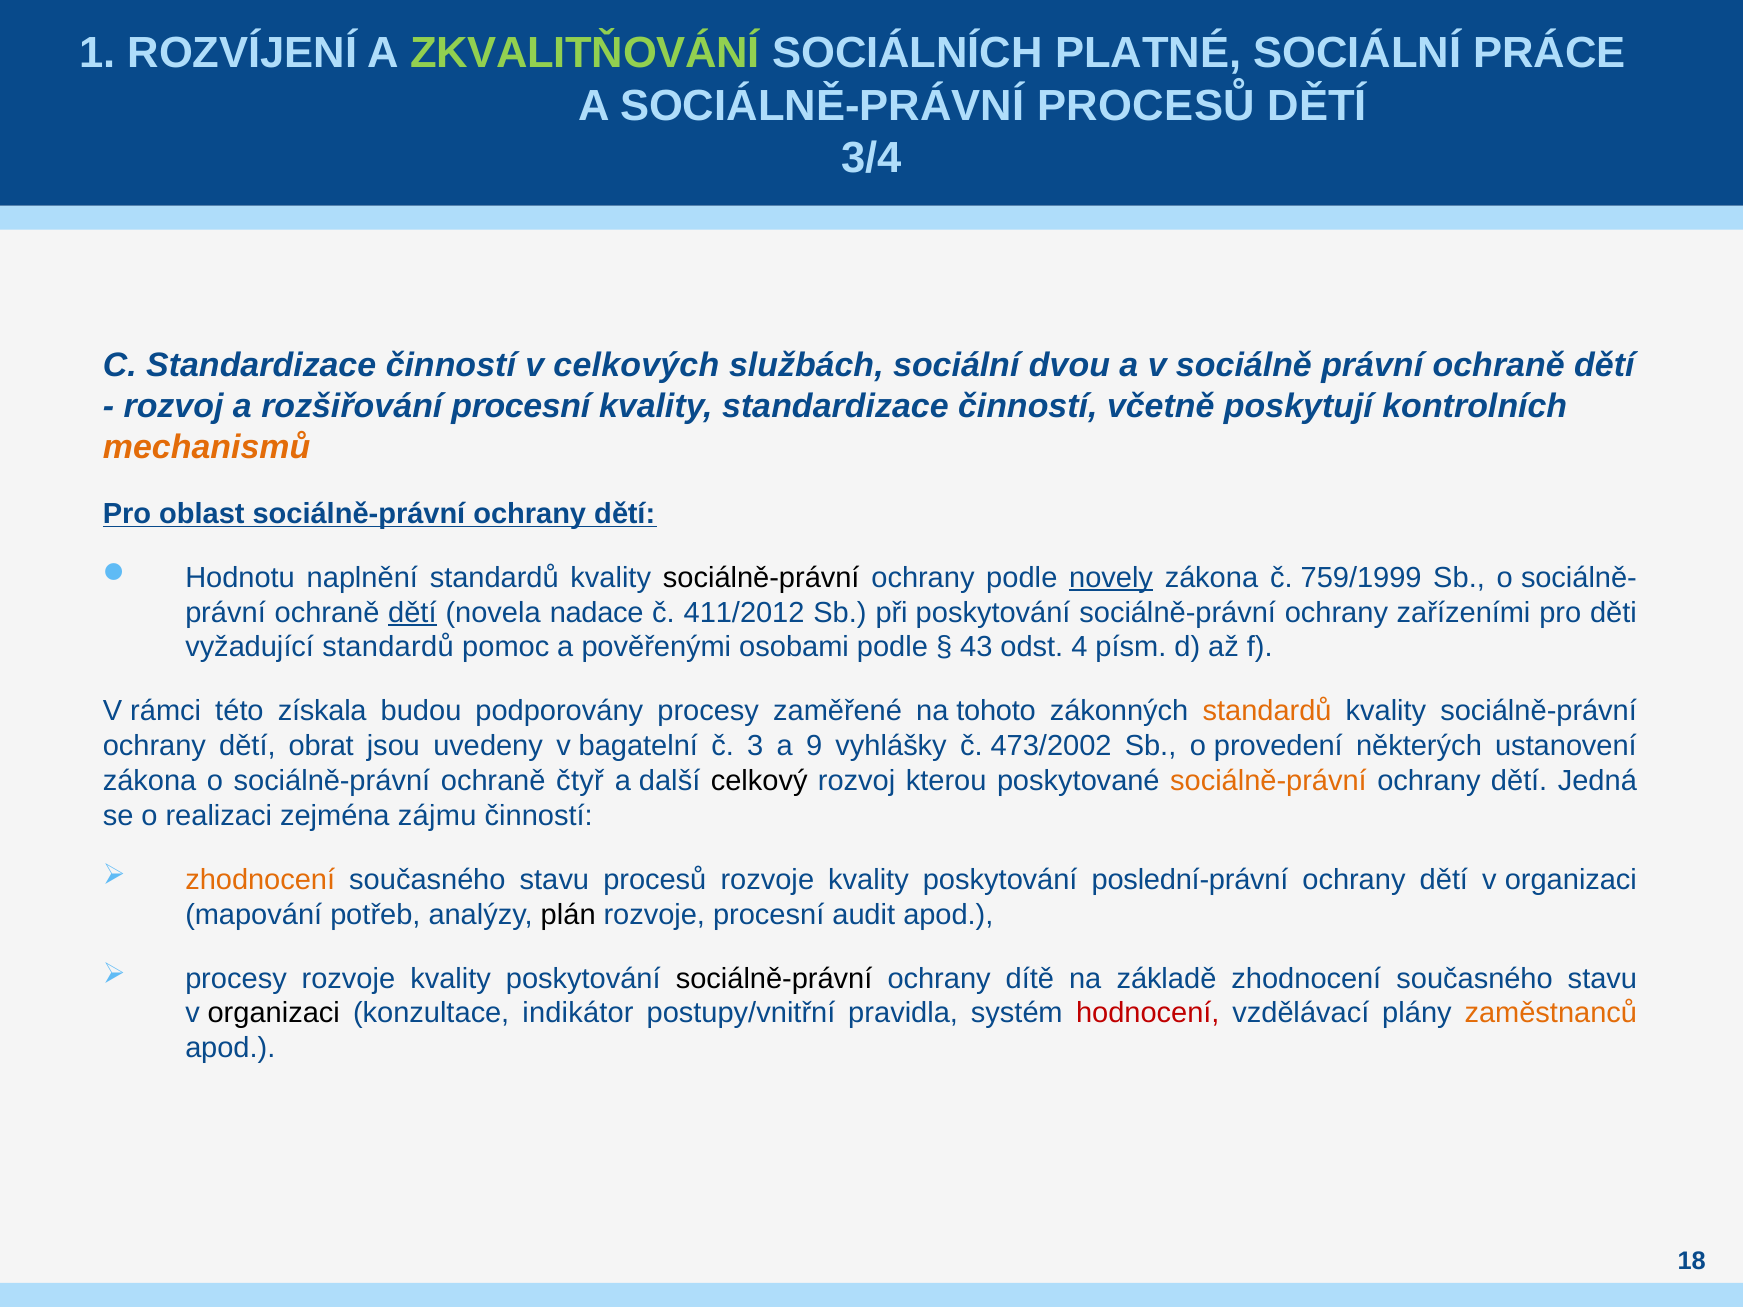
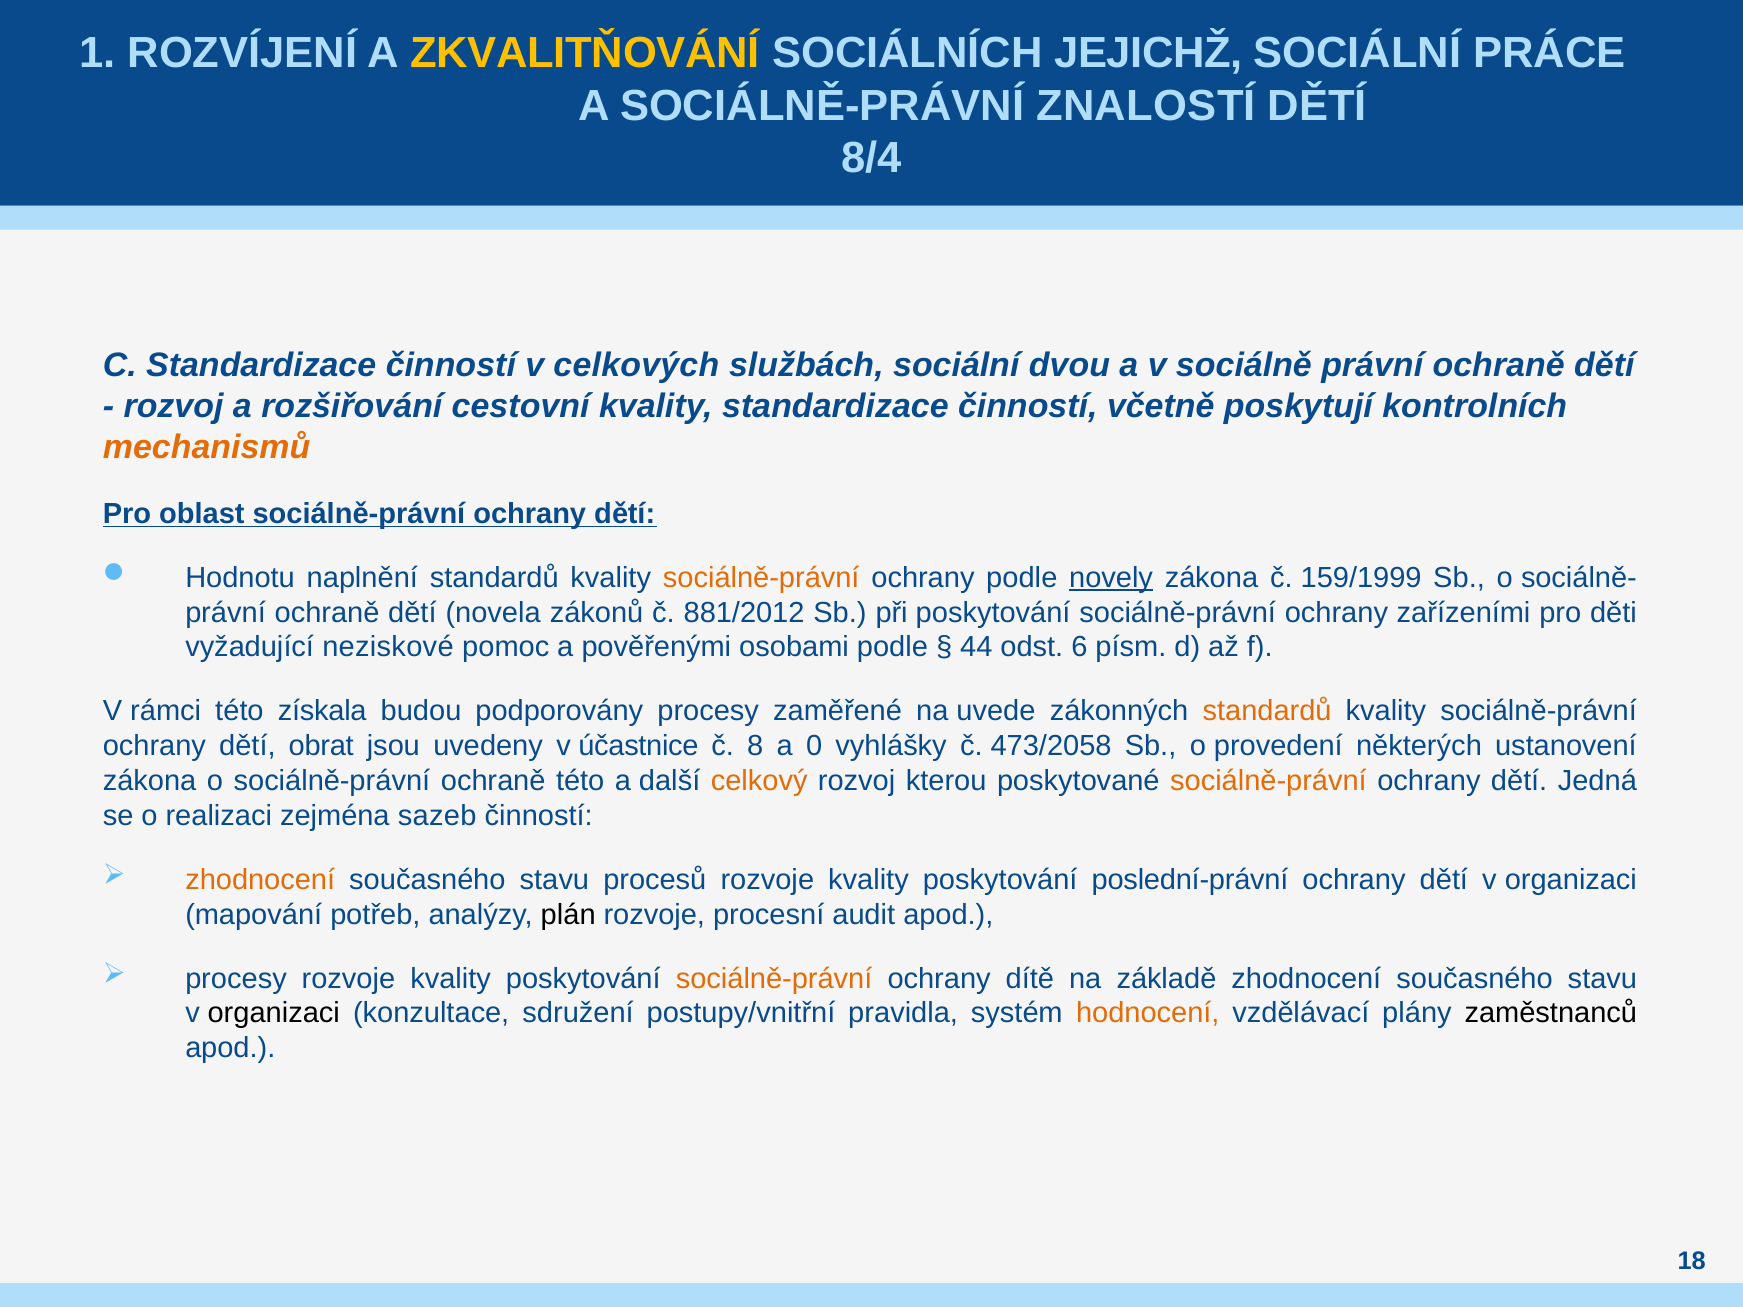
ZKVALITŇOVÁNÍ colour: light green -> yellow (585, 54)
PLATNÉ: PLATNÉ -> JEJICHŽ (1148, 54)
SOCIÁLNĚ-PRÁVNÍ PROCESŮ: PROCESŮ -> ZNALOSTÍ (1146, 106)
3/4: 3/4 -> 8/4 (871, 158)
rozšiřování procesní: procesní -> cestovní (521, 407)
sociálně-právní colour: black -> orange (761, 578)
759/1999: 759/1999 -> 159/1999 (1361, 578)
dětí underline: present -> none (412, 613)
nadace: nadace -> zákonů (597, 613)
411/2012: 411/2012 -> 881/2012 (744, 613)
vyžadující standardů: standardů -> neziskové (388, 647)
43: 43 -> 44 (976, 647)
4: 4 -> 6 (1079, 647)
tohoto: tohoto -> uvede (996, 711)
bagatelní: bagatelní -> účastnice (638, 746)
3: 3 -> 8 (755, 746)
9: 9 -> 0 (814, 746)
473/2002: 473/2002 -> 473/2058 (1051, 746)
ochraně čtyř: čtyř -> této (580, 781)
celkový colour: black -> orange (759, 781)
zájmu: zájmu -> sazeb (437, 816)
sociálně-právní colour: black -> orange (774, 979)
indikátor: indikátor -> sdružení (578, 1014)
hodnocení colour: red -> orange (1148, 1014)
zaměstnanců colour: orange -> black (1551, 1014)
